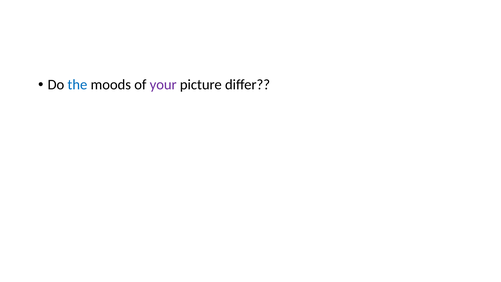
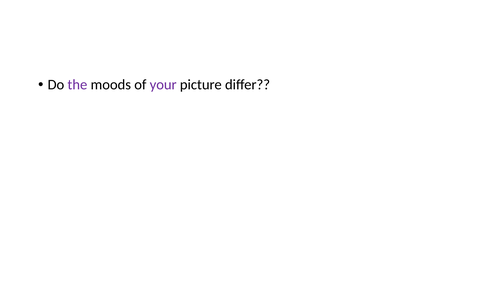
the colour: blue -> purple (77, 85)
